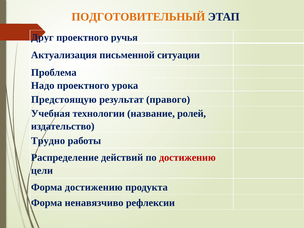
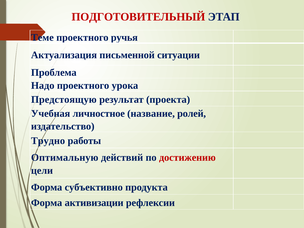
ПОДГОТОВИТЕЛЬНЫЙ colour: orange -> red (138, 17)
Друг: Друг -> Теме (42, 38)
правого: правого -> проекта (168, 99)
технологии: технологии -> личностное (99, 113)
Распределение: Распределение -> Оптимальную (65, 158)
Форма достижению: достижению -> субъективно (94, 187)
ненавязчиво: ненавязчиво -> активизации (94, 203)
